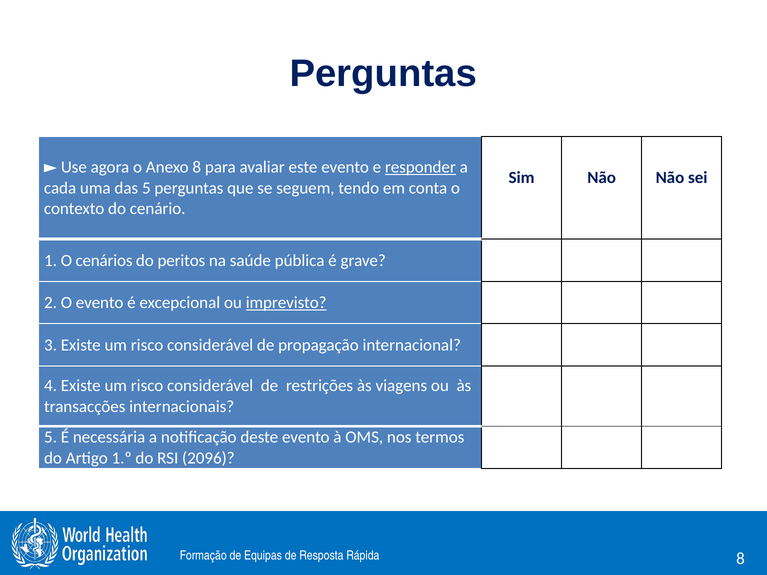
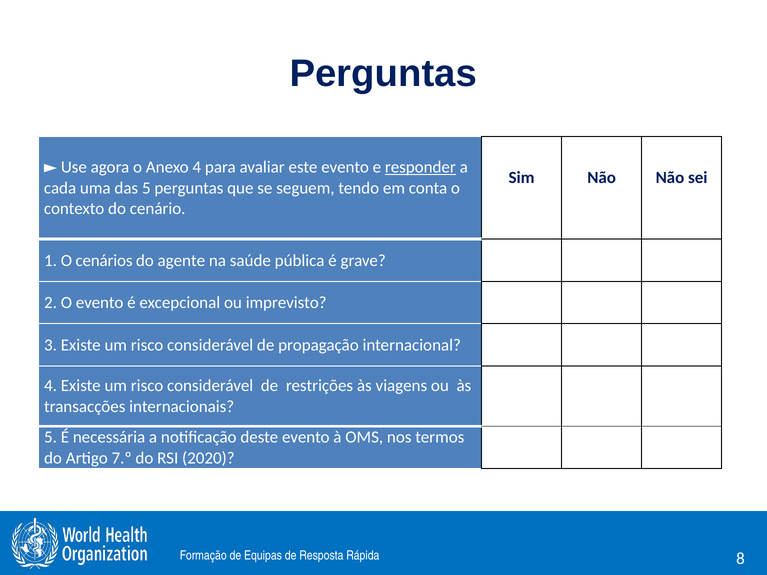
Anexo 8: 8 -> 4 (197, 167)
peritos: peritos -> agente (181, 261)
imprevisto underline: present -> none (286, 303)
1.º: 1.º -> 7.º (122, 458)
2096: 2096 -> 2020 (208, 458)
